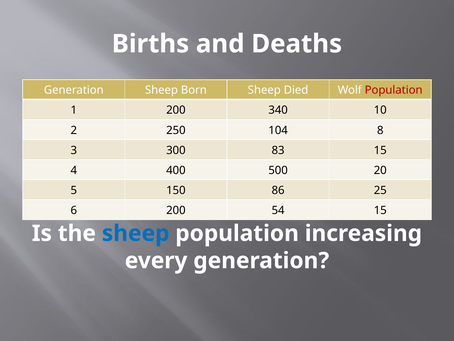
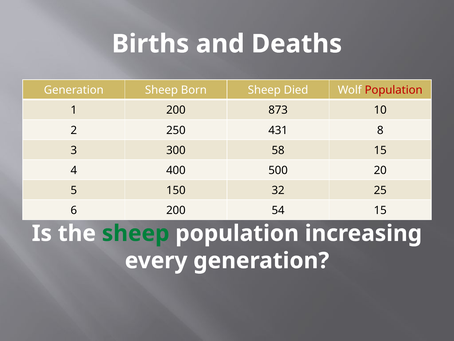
340: 340 -> 873 (278, 110)
104: 104 -> 431 (278, 130)
83: 83 -> 58 (278, 150)
86: 86 -> 32 (278, 190)
sheep colour: blue -> green (136, 233)
